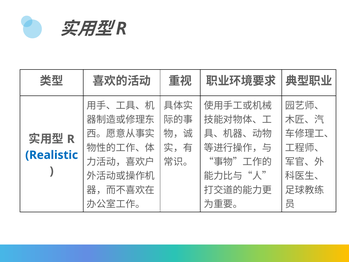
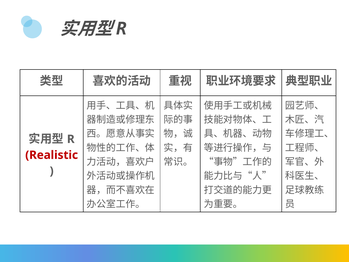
Realistic colour: blue -> red (52, 155)
